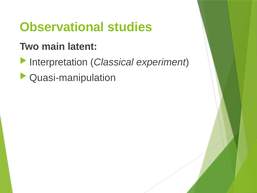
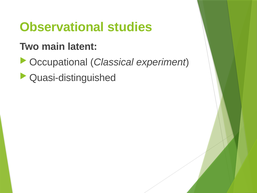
Interpretation: Interpretation -> Occupational (58, 62)
Quasi-manipulation: Quasi-manipulation -> Quasi-distinguished (73, 78)
